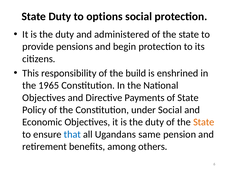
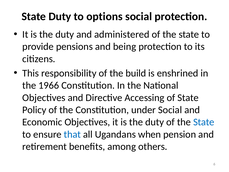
begin: begin -> being (125, 47)
1965: 1965 -> 1966 (49, 85)
Payments: Payments -> Accessing (144, 98)
State colour: orange -> blue (204, 122)
same: same -> when (150, 134)
